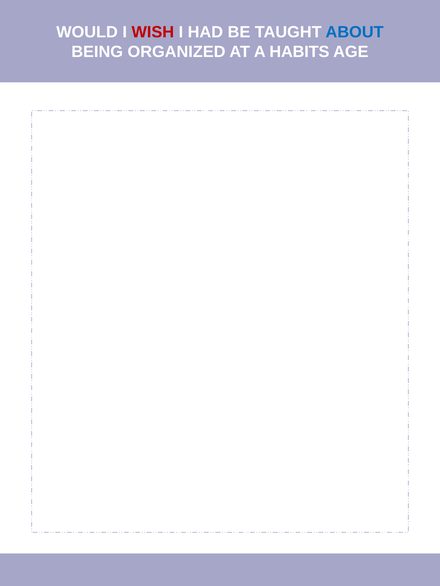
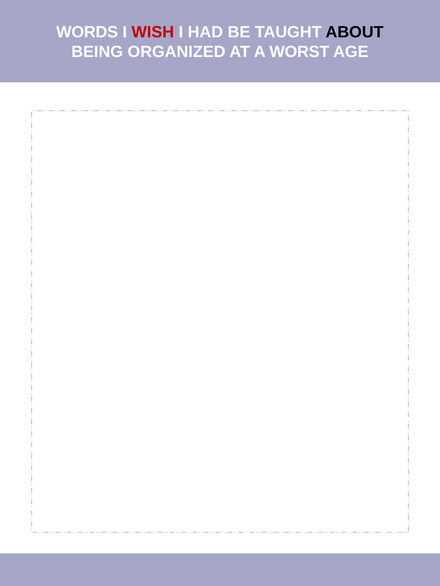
WOULD: WOULD -> WORDS (87, 32)
ABOUT colour: blue -> black (355, 32)
HABITS: HABITS -> WORST (299, 52)
